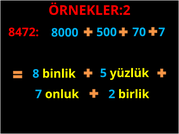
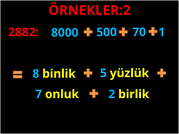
8472: 8472 -> 2882 (24, 32)
70 7: 7 -> 1 (162, 32)
